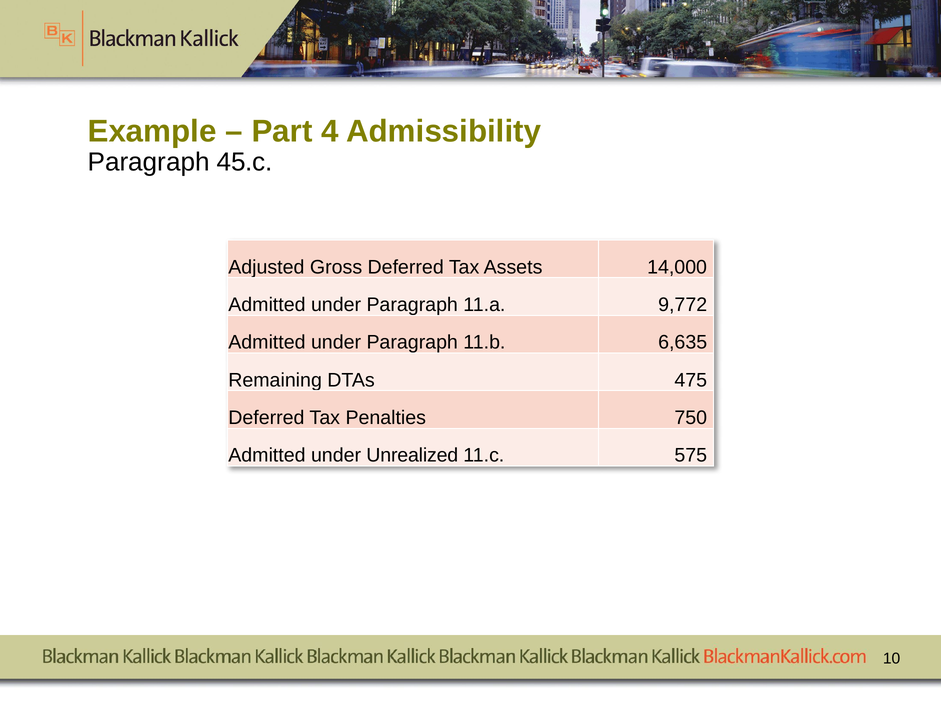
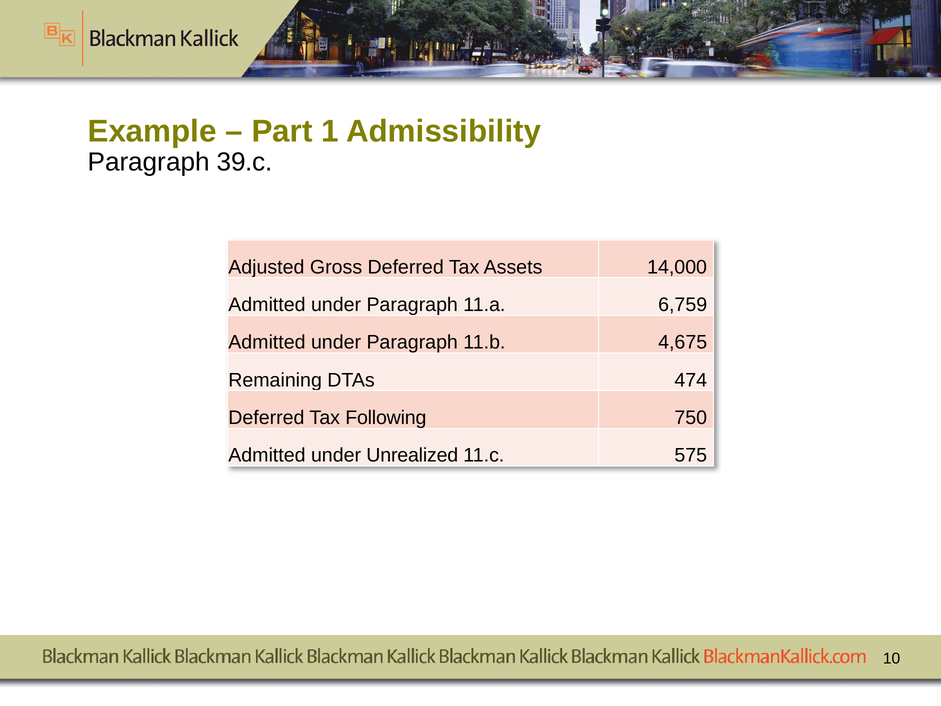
4: 4 -> 1 (330, 131)
45.c: 45.c -> 39.c (245, 162)
9,772: 9,772 -> 6,759 (683, 305)
6,635: 6,635 -> 4,675 (683, 342)
475: 475 -> 474 (691, 380)
Penalties: Penalties -> Following (386, 418)
